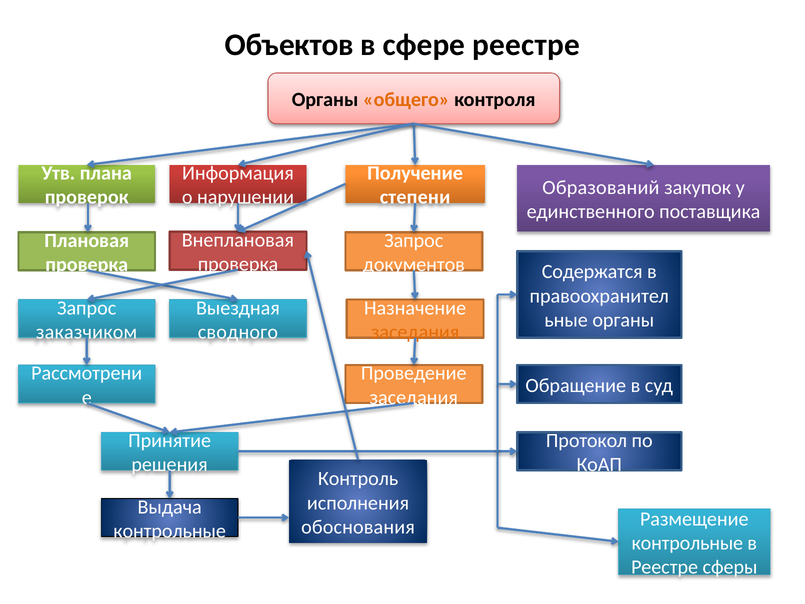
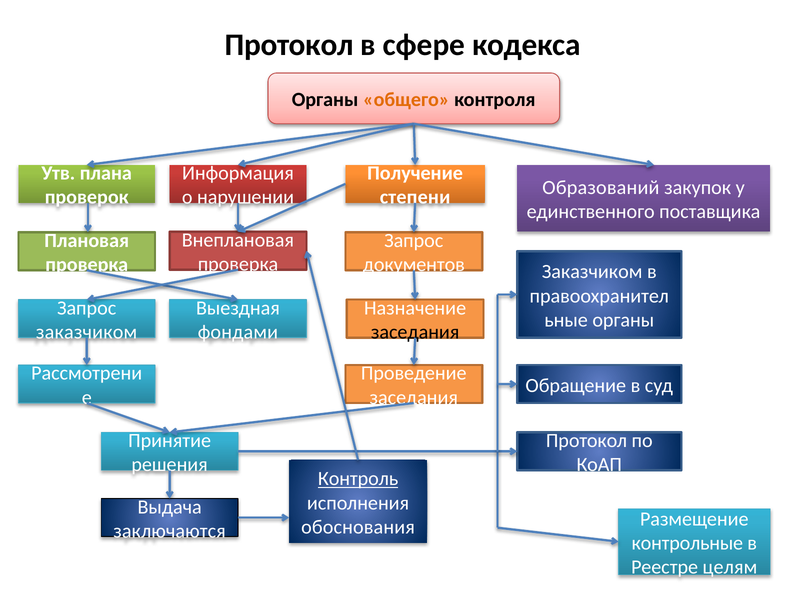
Объектов: Объектов -> Протокол (289, 45)
сфере реестре: реестре -> кодекса (526, 45)
Содержатся: Содержатся -> Заказчиком (592, 272)
сводного: сводного -> фондами (238, 332)
заседания colour: orange -> black (415, 332)
Контроль underline: none -> present (358, 479)
контрольные: контрольные -> заключаются (170, 531)
сферы: сферы -> целям (730, 567)
